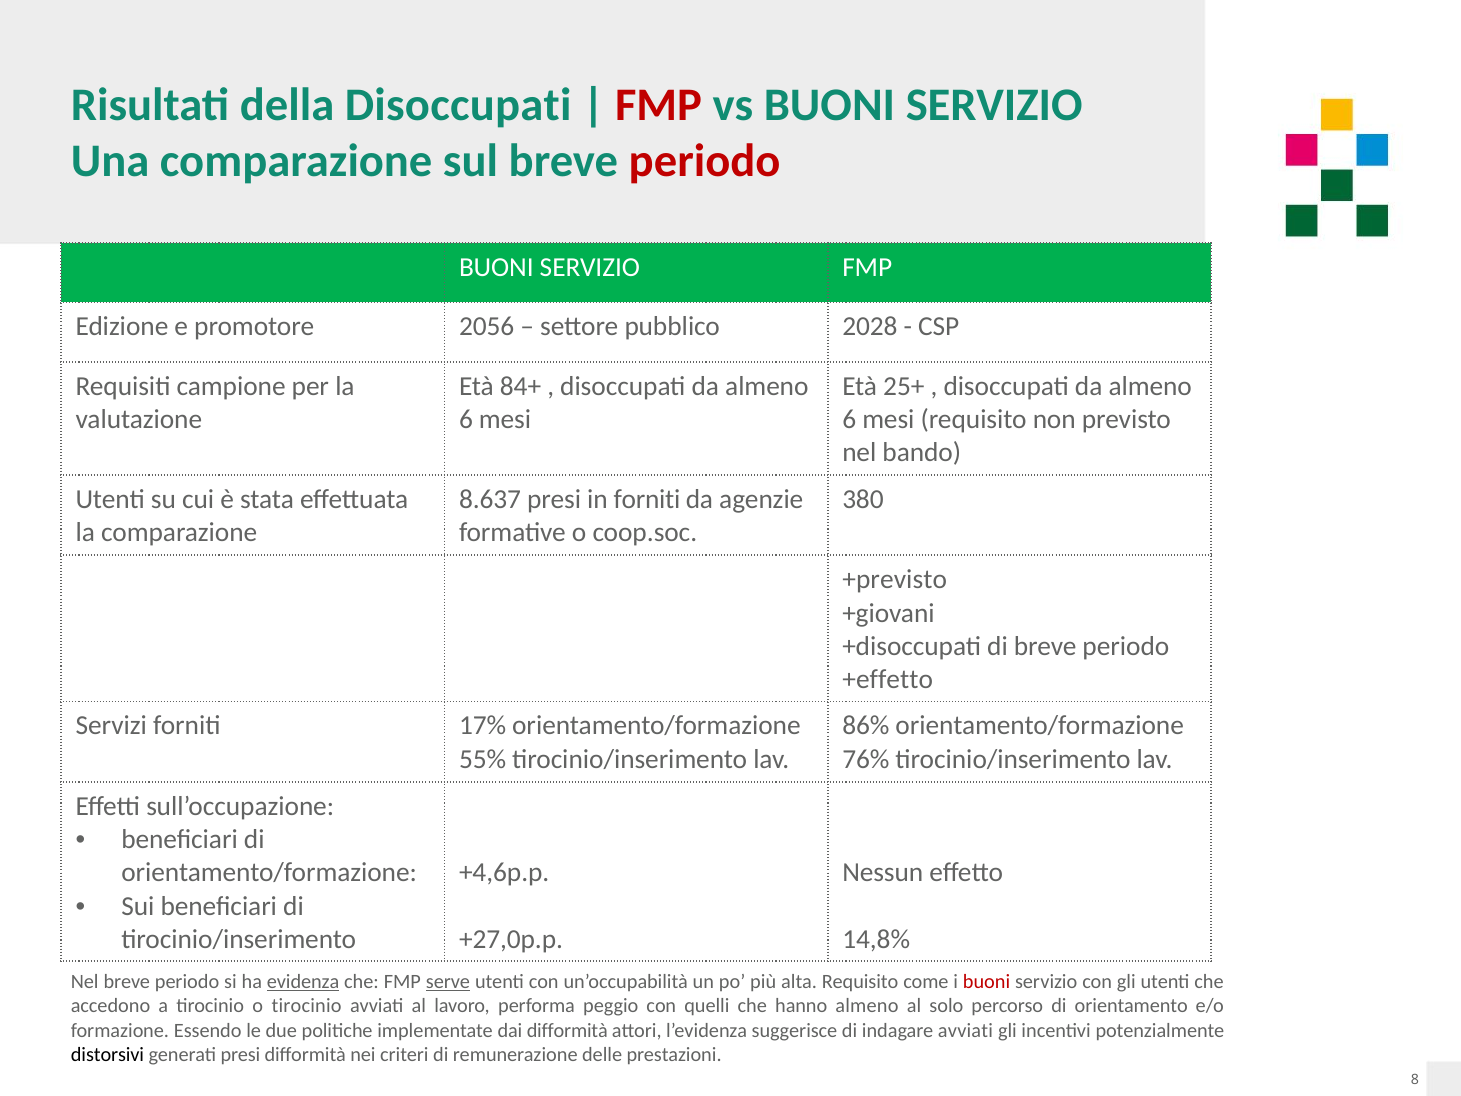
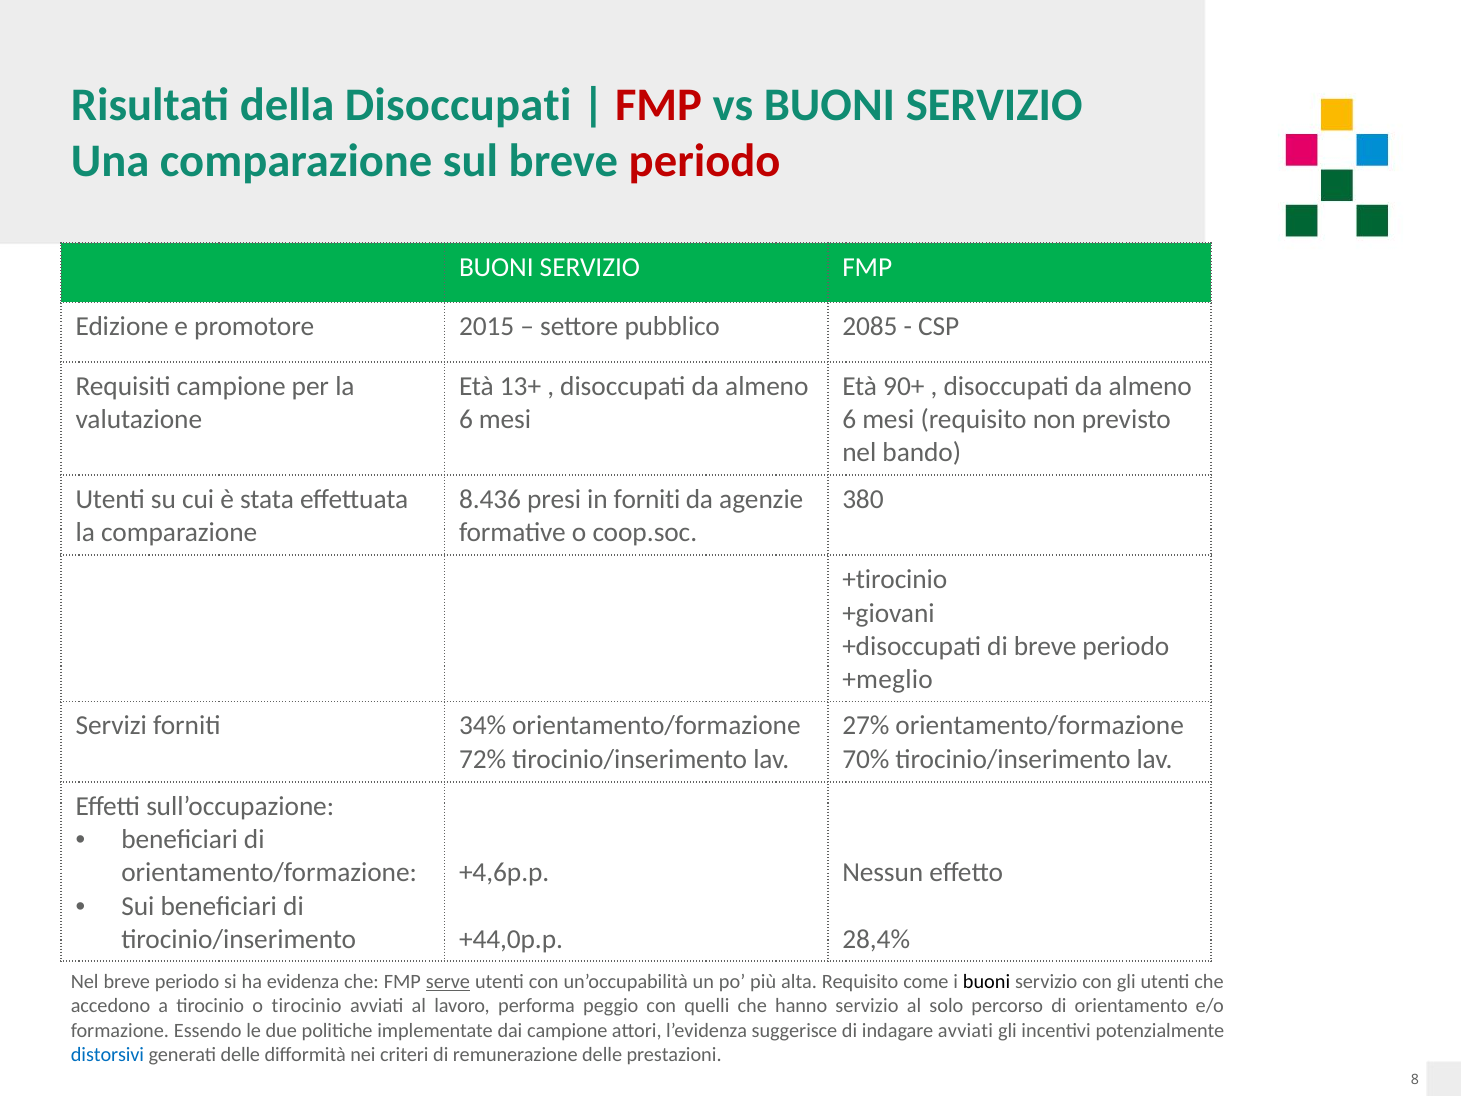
2056: 2056 -> 2015 (487, 327)
2028: 2028 -> 2085 (870, 327)
84+: 84+ -> 13+ (521, 386)
25+: 25+ -> 90+ (904, 386)
8.637: 8.637 -> 8.436 (490, 499)
+previsto: +previsto -> +tirocinio (895, 580)
+effetto: +effetto -> +meglio (888, 680)
17%: 17% -> 34% (483, 726)
86%: 86% -> 27% (866, 726)
55%: 55% -> 72% (483, 759)
76%: 76% -> 70% (866, 759)
+27,0p.p: +27,0p.p -> +44,0p.p (511, 939)
14,8%: 14,8% -> 28,4% (876, 939)
evidenza underline: present -> none (303, 981)
buoni colour: red -> black (987, 981)
hanno almeno: almeno -> servizio (867, 1006)
dai difformità: difformità -> campione (567, 1030)
distorsivi colour: black -> blue (108, 1055)
generati presi: presi -> delle (240, 1055)
